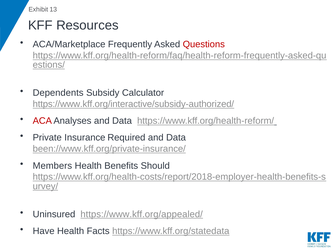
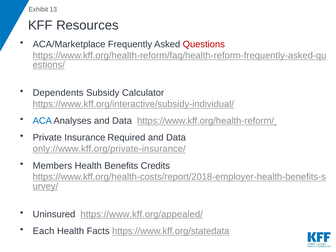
https://www.kff.org/interactive/subsidy-authorized/: https://www.kff.org/interactive/subsidy-authorized/ -> https://www.kff.org/interactive/subsidy-individual/ (133, 104)
ACA colour: red -> blue (42, 121)
been://www.kff.org/private-insurance/: been://www.kff.org/private-insurance/ -> only://www.kff.org/private-insurance/ (109, 149)
Should: Should -> Credits (155, 166)
Have: Have -> Each (44, 231)
